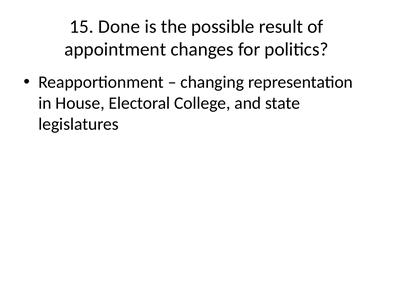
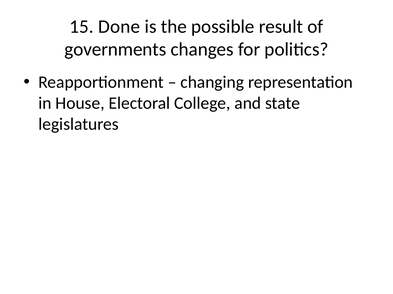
appointment: appointment -> governments (115, 49)
